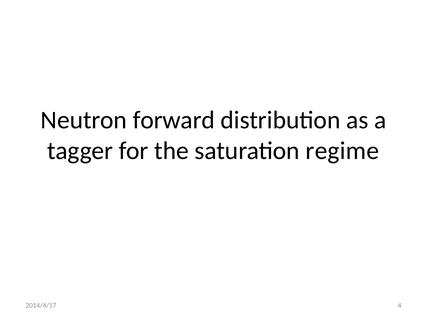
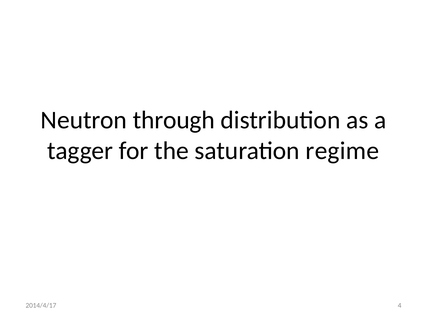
forward: forward -> through (174, 120)
